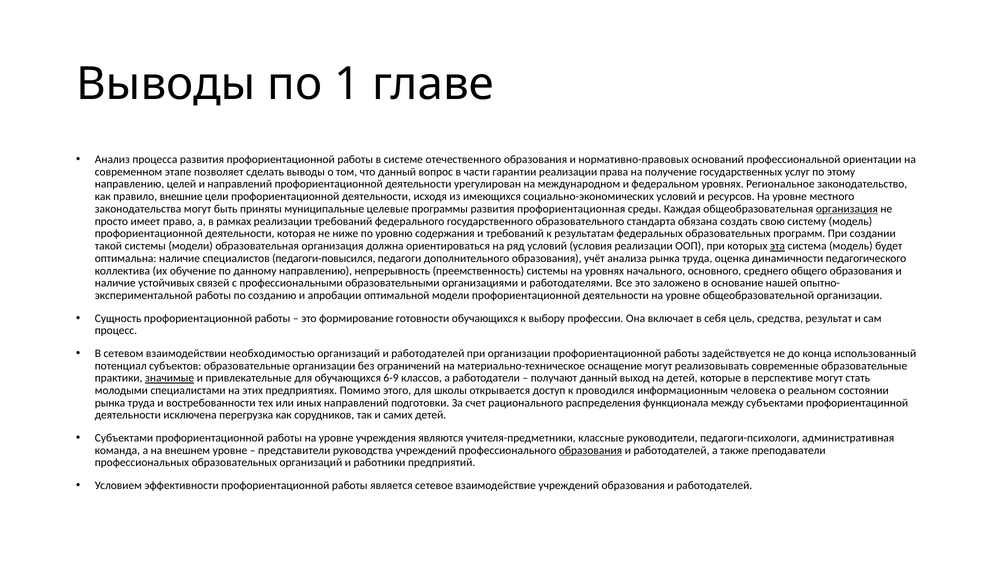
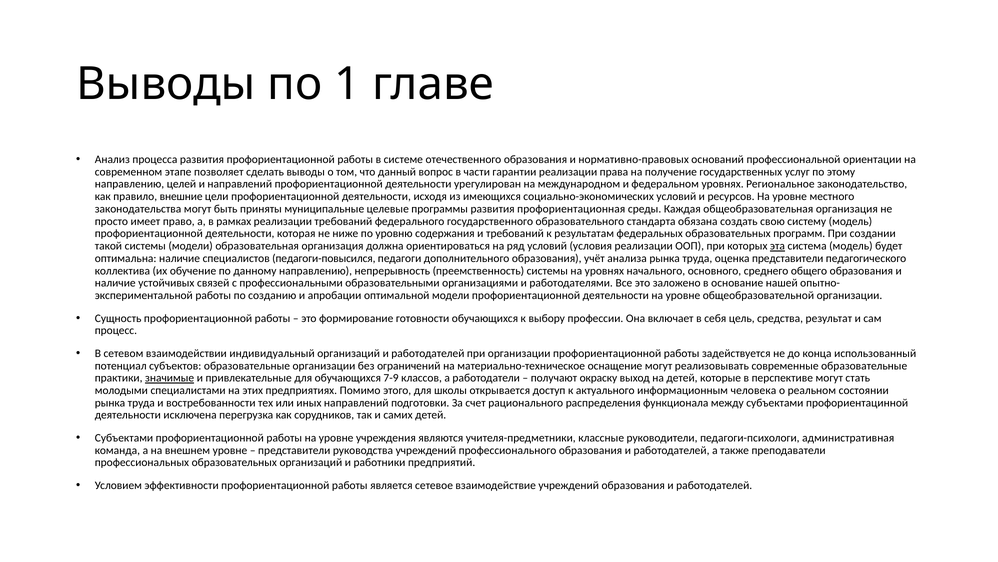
организация underline: present -> none (847, 209)
оценка динамичности: динамичности -> представители (788, 258)
необходимостью: необходимостью -> индивидуальный (272, 353)
6-9: 6-9 -> 7-9 (391, 378)
получают данный: данный -> окраску (598, 378)
проводился: проводился -> актуального (605, 390)
образования underline: present -> none (591, 450)
